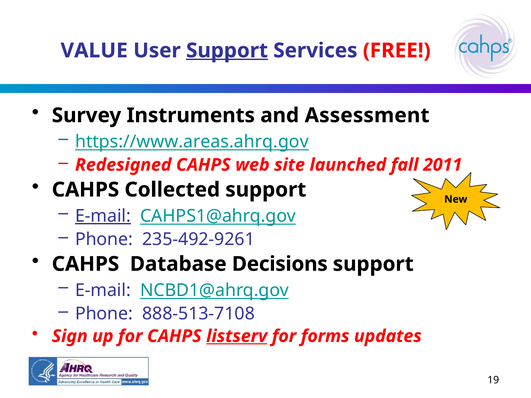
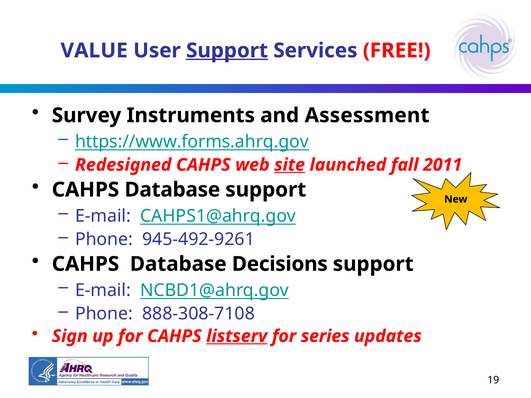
https://www.areas.ahrq.gov: https://www.areas.ahrq.gov -> https://www.forms.ahrq.gov (192, 142)
site underline: none -> present (290, 165)
Collected: Collected -> Database (172, 190)
E-mail underline: present -> none (103, 216)
235-492-9261: 235-492-9261 -> 945-492-9261 (198, 239)
888-513-7108: 888-513-7108 -> 888-308-7108 (198, 314)
forms: forms -> series (325, 336)
